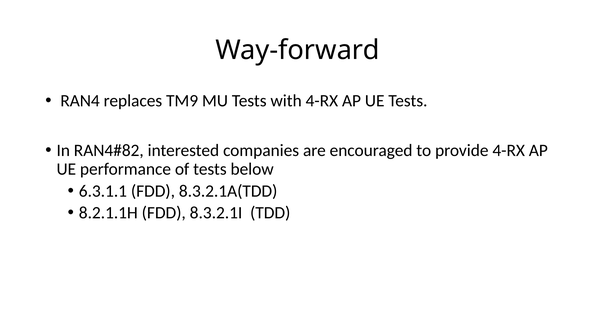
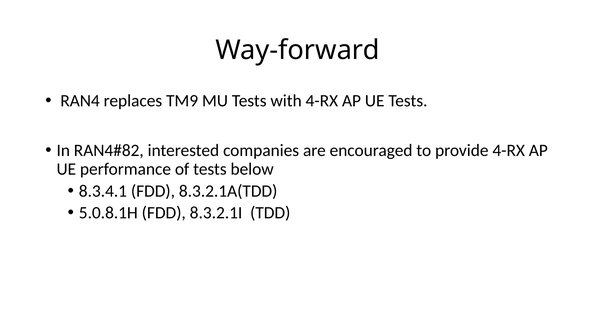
6.3.1.1: 6.3.1.1 -> 8.3.4.1 (103, 191)
8.2.1.1H: 8.2.1.1H -> 5.0.8.1H (108, 213)
